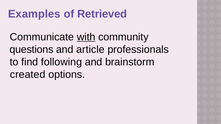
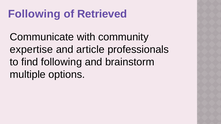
Examples: Examples -> Following (34, 14)
with underline: present -> none (86, 37)
questions: questions -> expertise (31, 50)
created: created -> multiple (28, 75)
